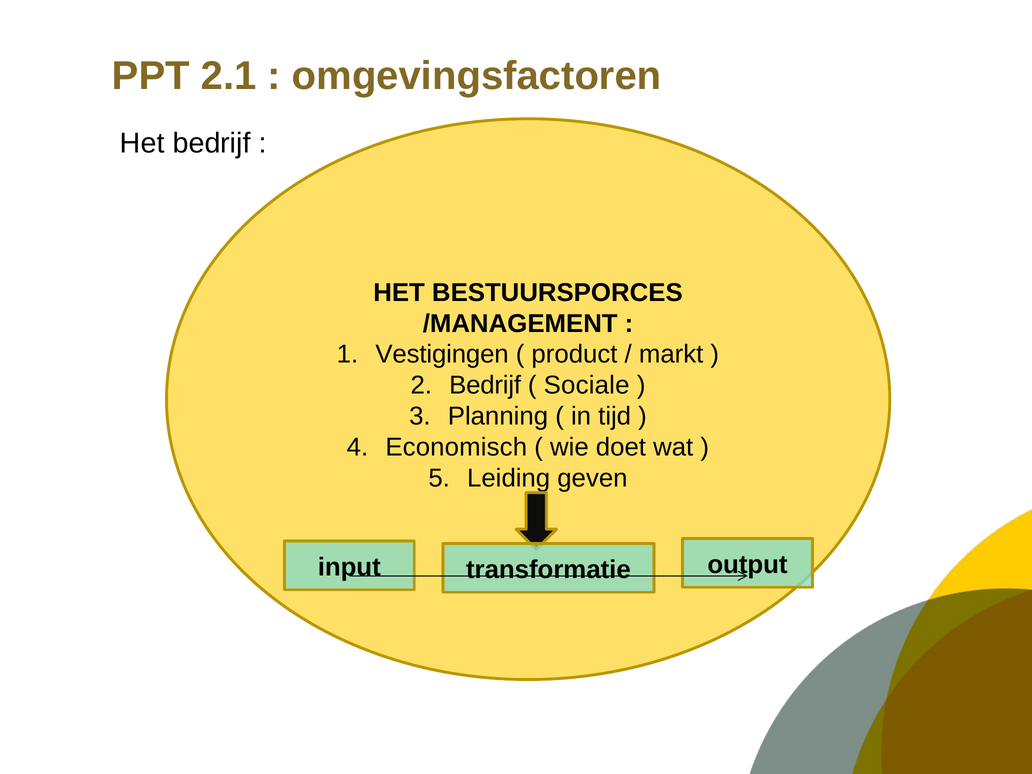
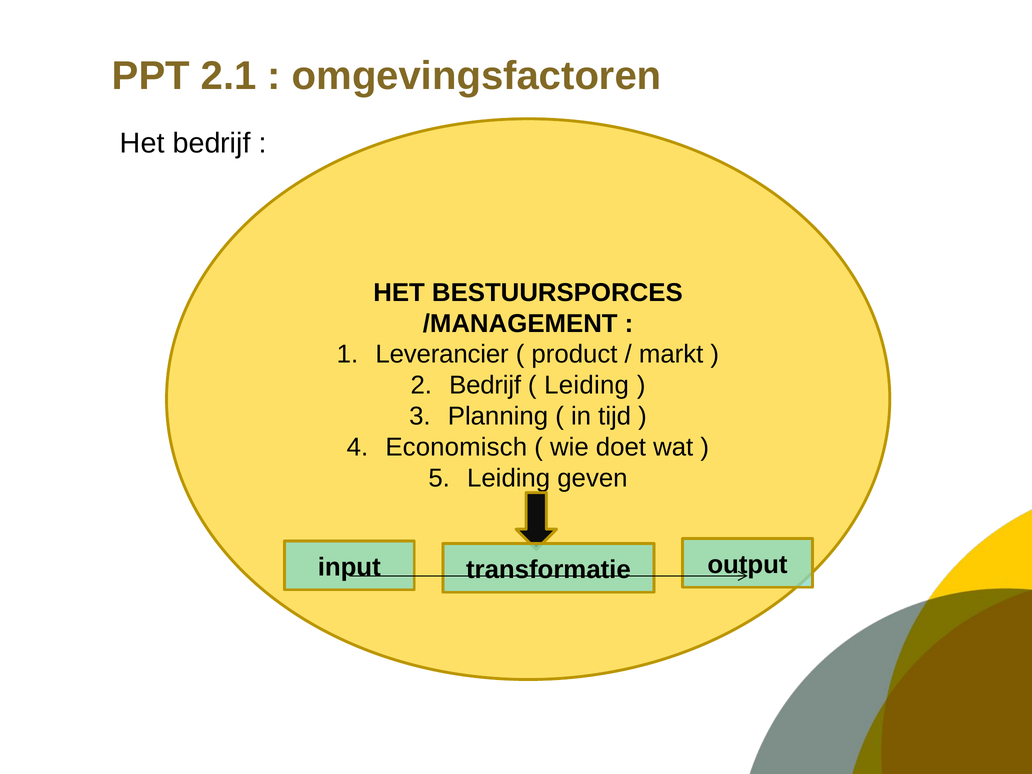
Vestigingen: Vestigingen -> Leverancier (442, 354)
Sociale: Sociale -> Leiding (587, 385)
